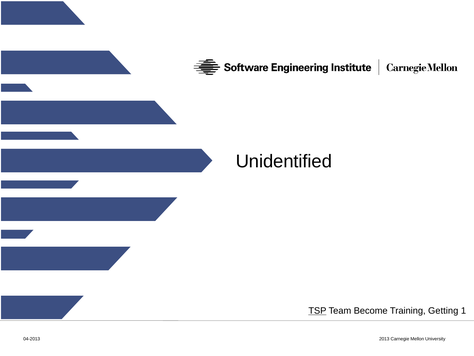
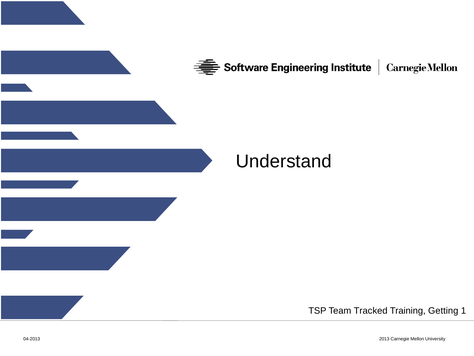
Unidentified: Unidentified -> Understand (284, 161)
TSP underline: present -> none (317, 310)
Become: Become -> Tracked (371, 310)
